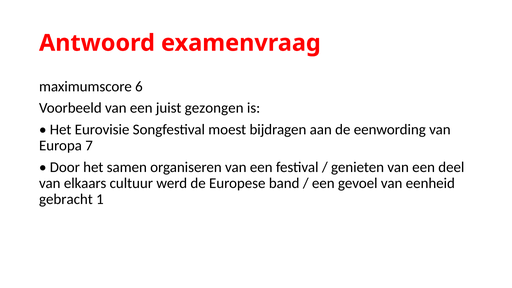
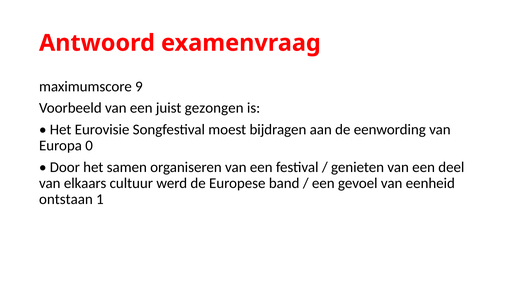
6: 6 -> 9 (139, 87)
7: 7 -> 0 (89, 146)
gebracht: gebracht -> ontstaan (66, 199)
